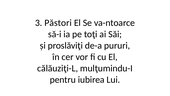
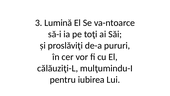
Păstori: Păstori -> Lumină (58, 23)
